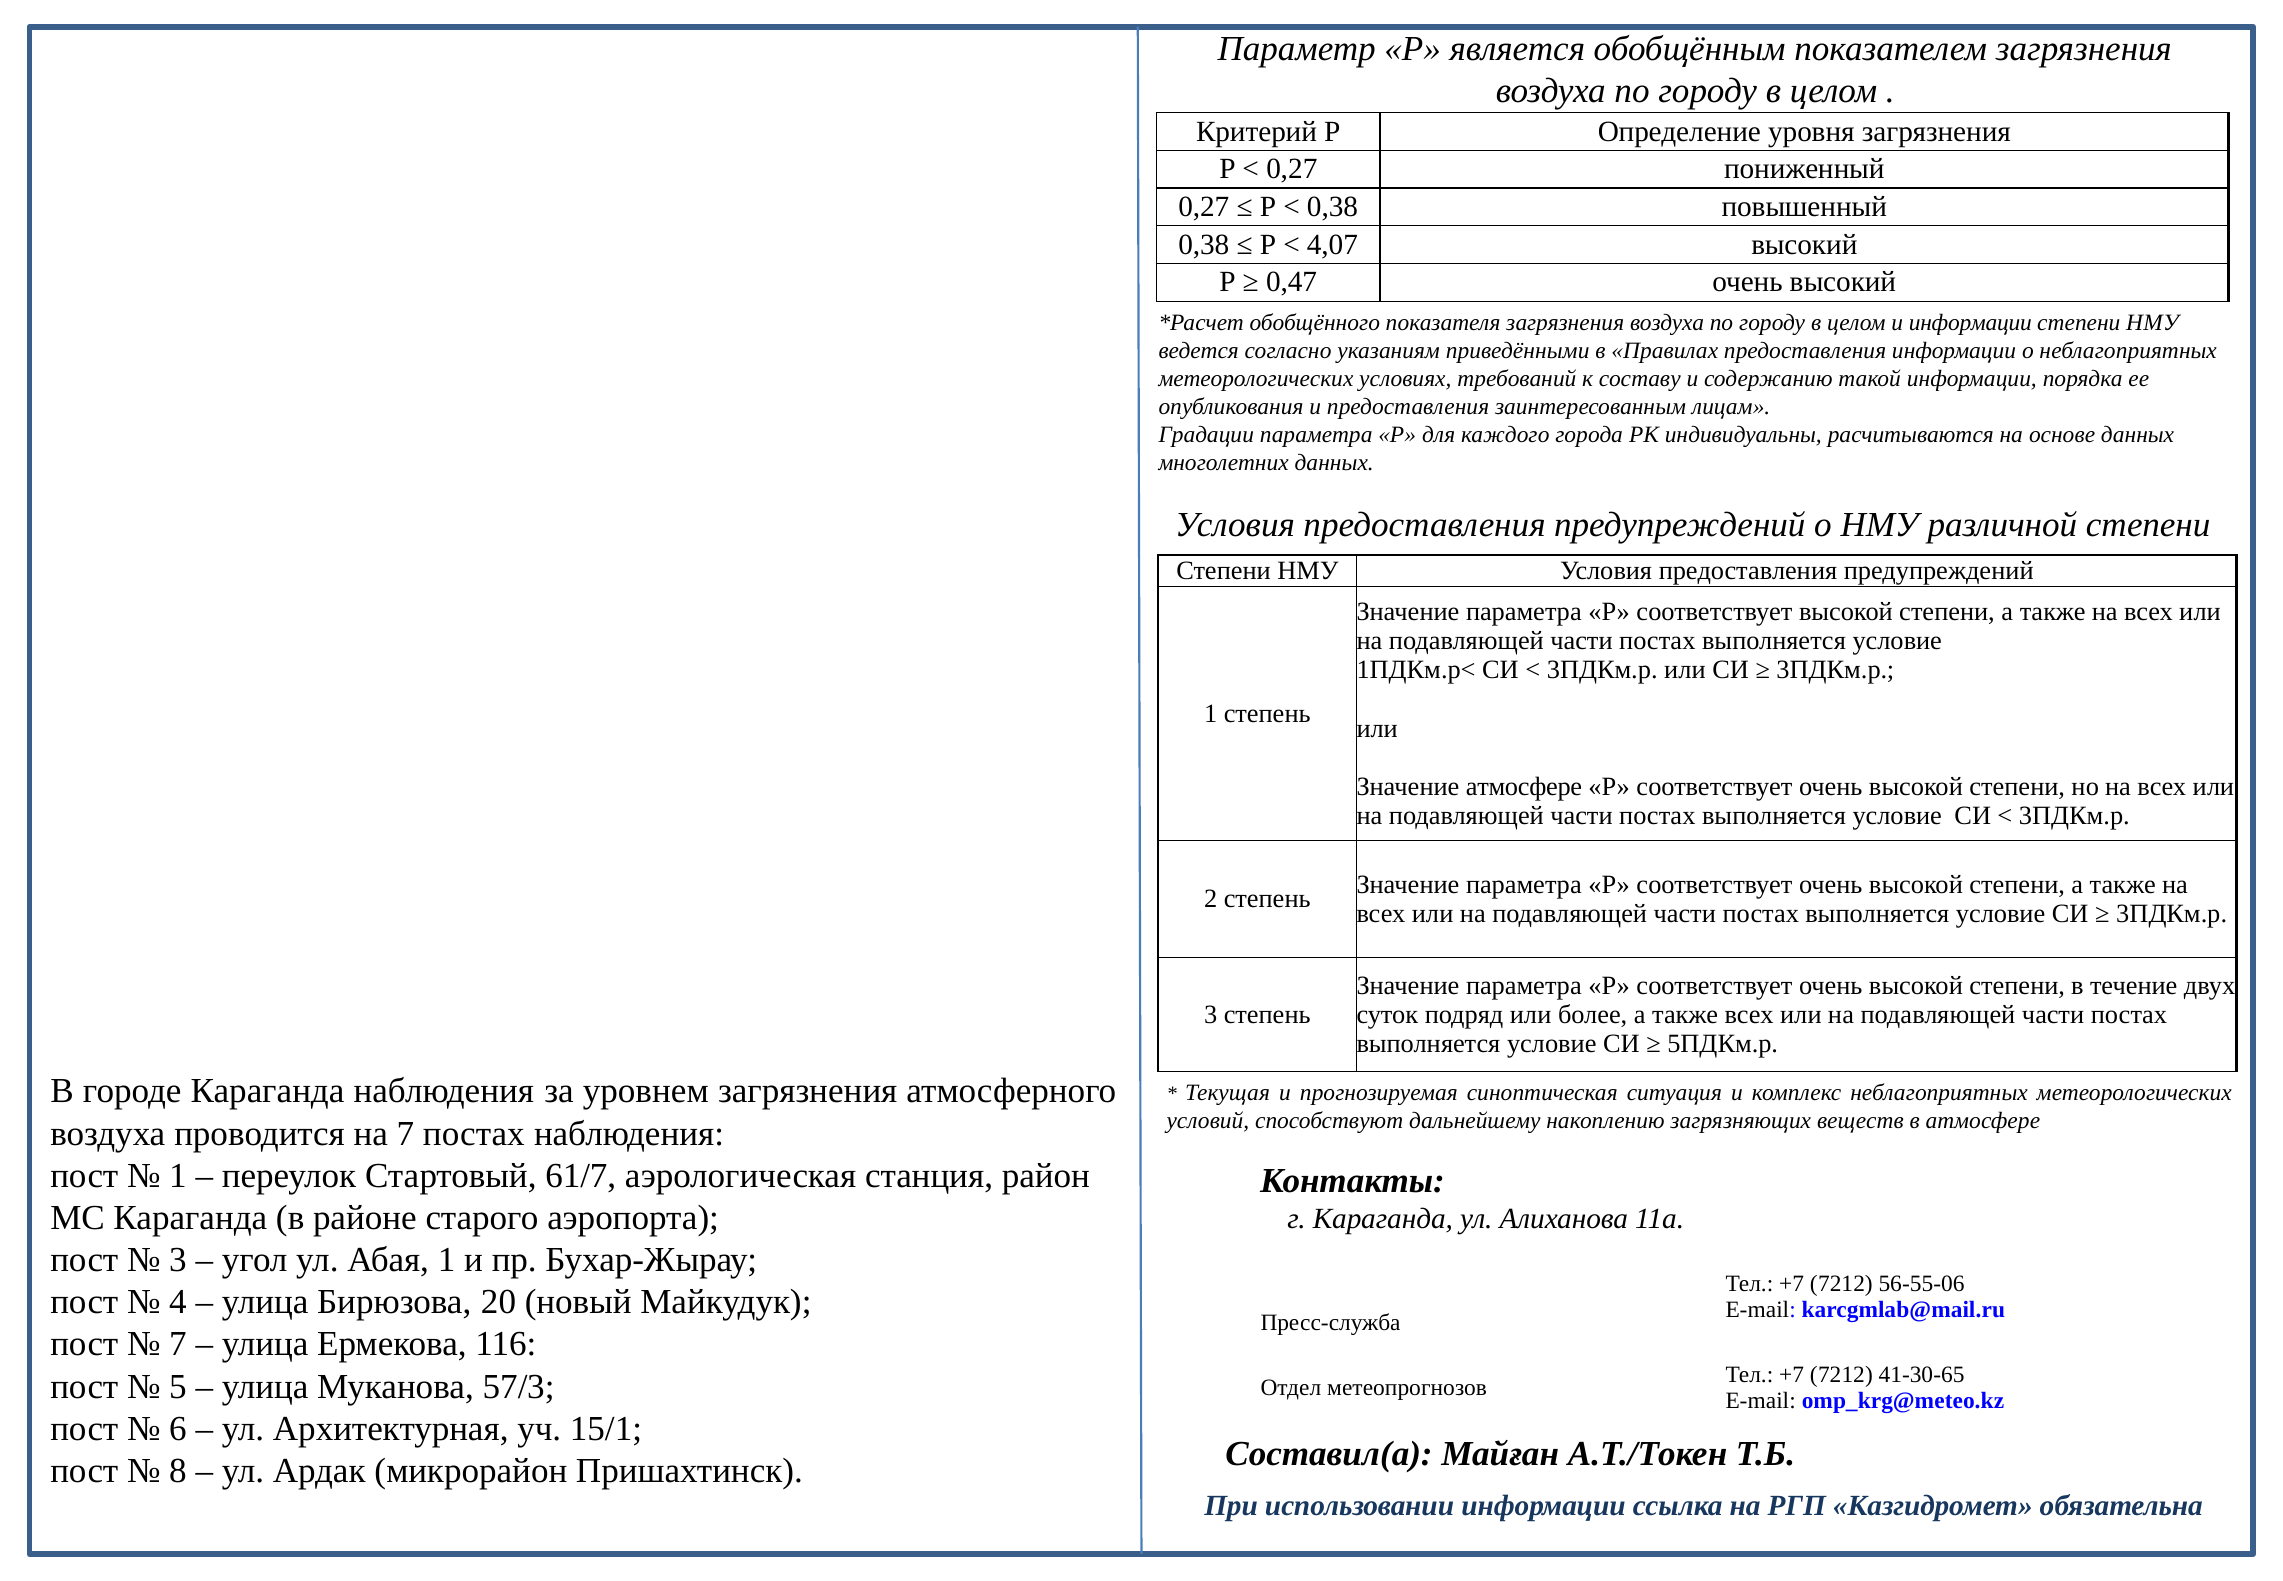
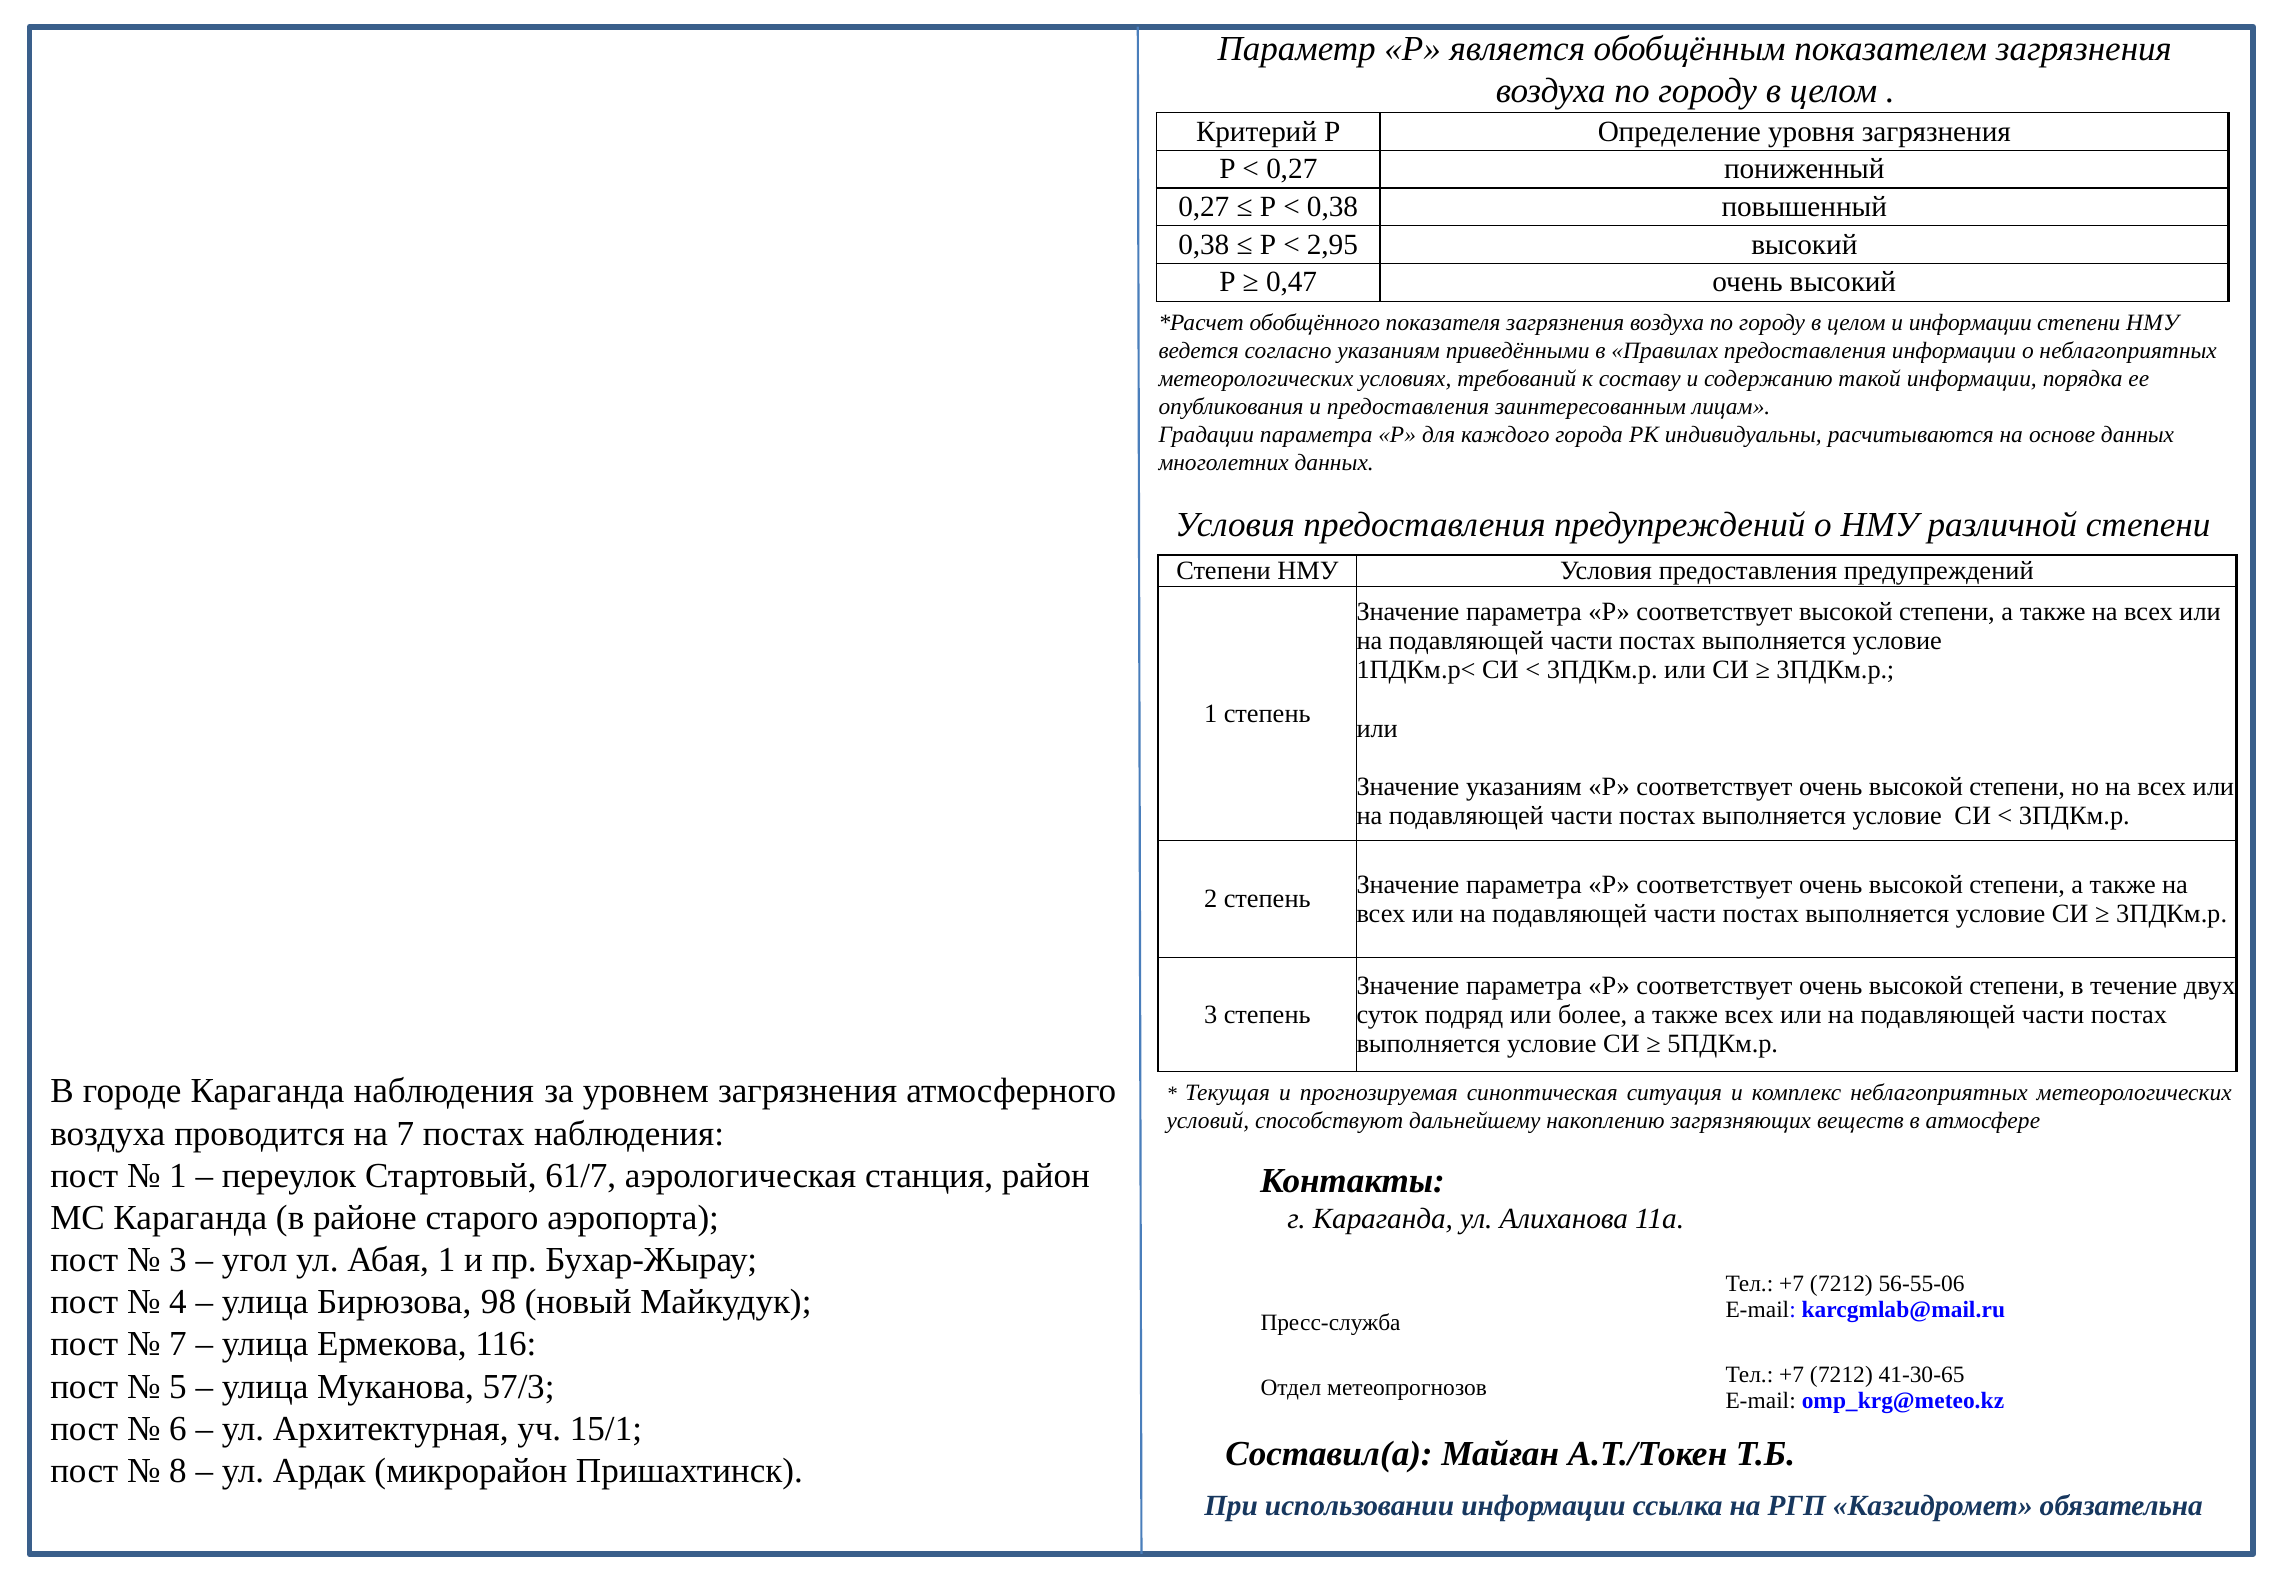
4,07: 4,07 -> 2,95 (1332, 244)
Значение атмосфере: атмосфере -> указаниям (1524, 787)
20: 20 -> 98 (499, 1302)
